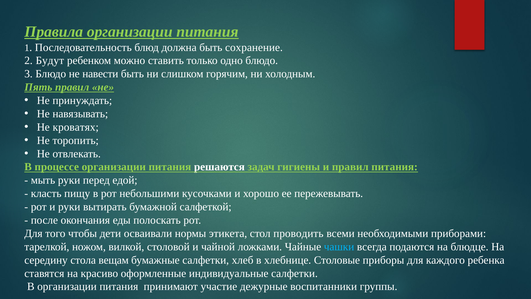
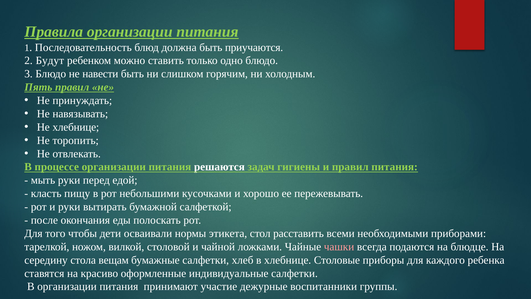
сохранение: сохранение -> приучаются (254, 47)
Не кроватях: кроватях -> хлебнице (76, 127)
проводить: проводить -> расставить (299, 233)
чашки colour: light blue -> pink (339, 247)
